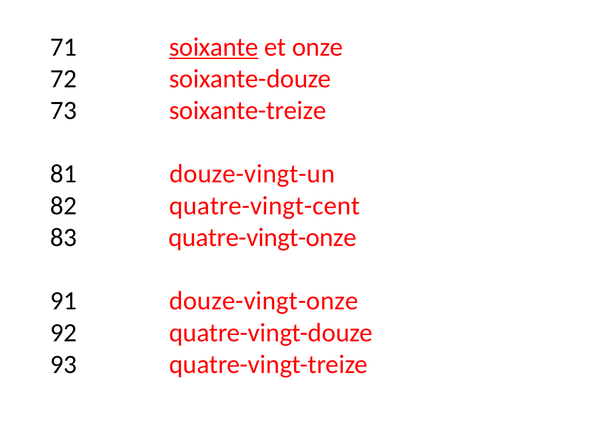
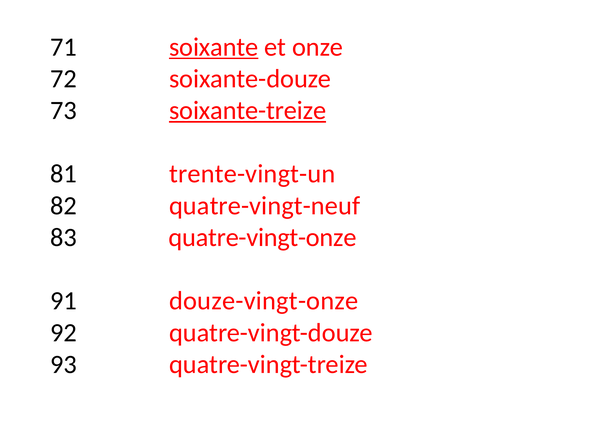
soixante-treize underline: none -> present (248, 110)
douze-vingt-un: douze-vingt-un -> trente-vingt-un (252, 174)
quatre-vingt-cent: quatre-vingt-cent -> quatre-vingt-neuf (265, 205)
